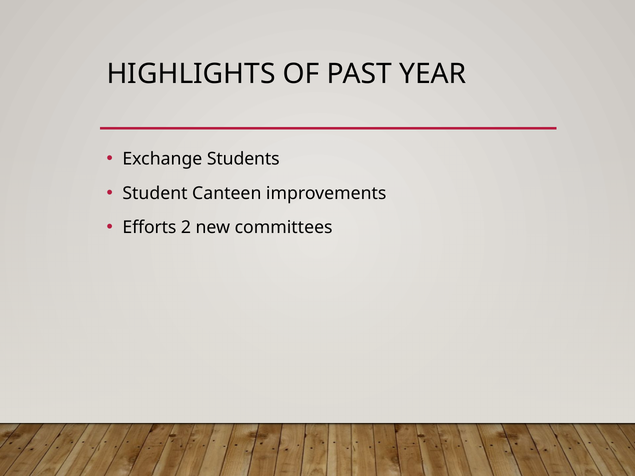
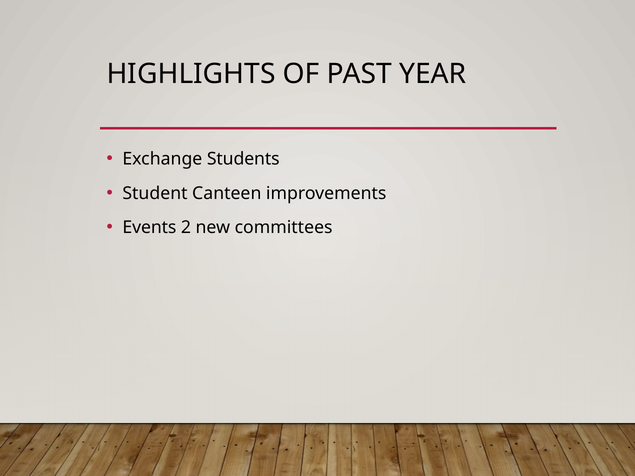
Efforts: Efforts -> Events (149, 228)
